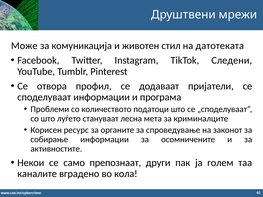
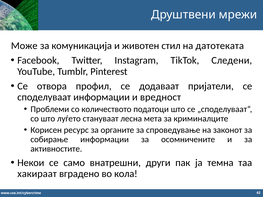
програма: програма -> вредност (161, 97)
препознаат: препознаат -> внатрешни (115, 163)
голем: голем -> темна (220, 163)
каналите: каналите -> хакираат (37, 174)
